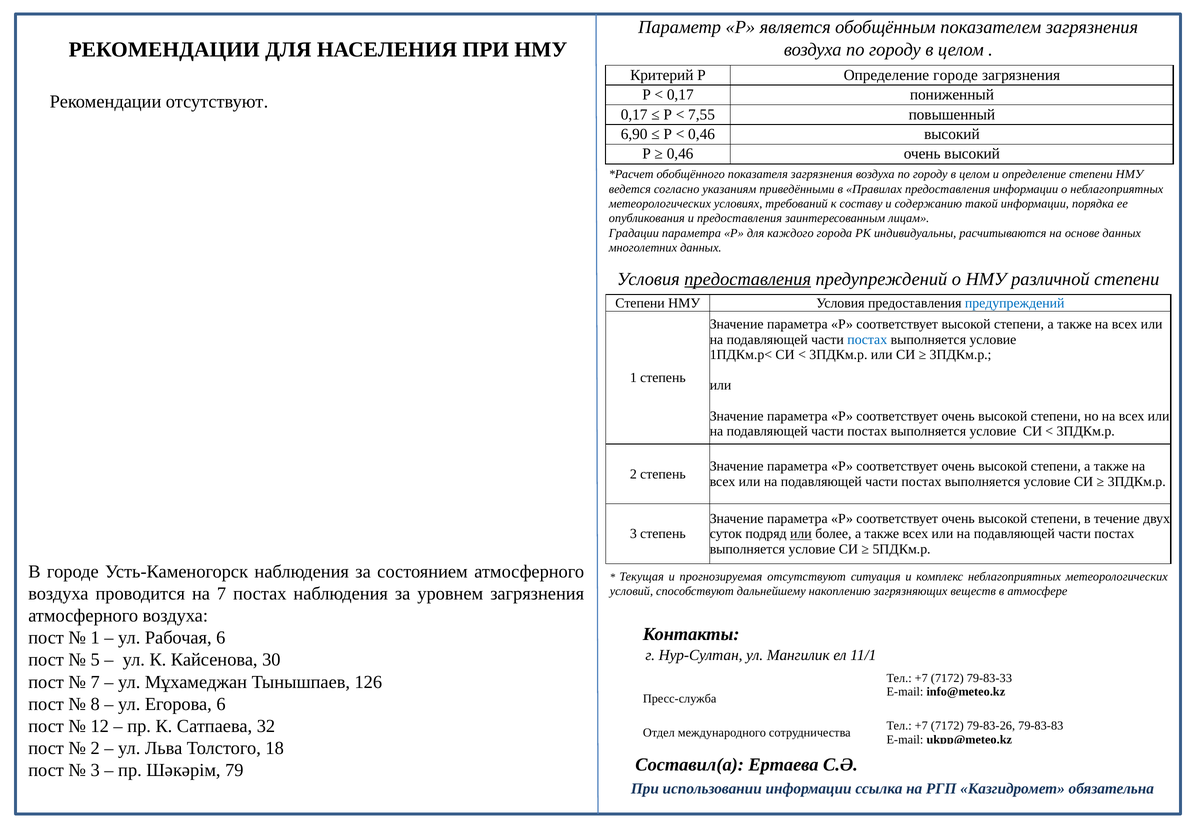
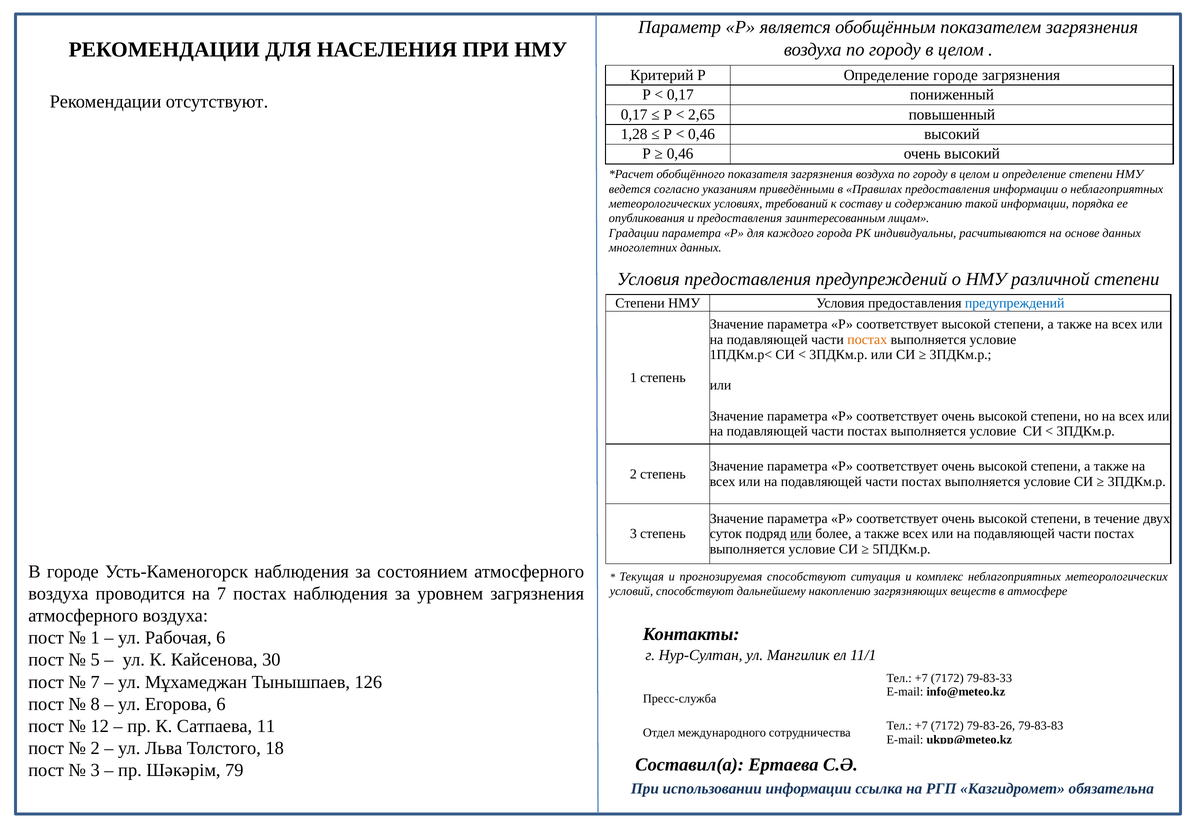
7,55: 7,55 -> 2,65 (702, 114)
6,90: 6,90 -> 1,28 (634, 134)
предоставления underline: present -> none (748, 279)
постах colour: blue -> orange (867, 339)
прогнозируемая отсутствуют: отсутствуют -> способствуют (807, 577)
32: 32 -> 11 (266, 726)
